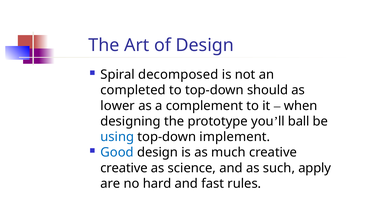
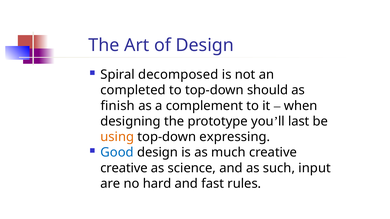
lower: lower -> finish (118, 106)
ball: ball -> last (299, 122)
using colour: blue -> orange (117, 137)
implement: implement -> expressing (235, 137)
apply: apply -> input (315, 168)
